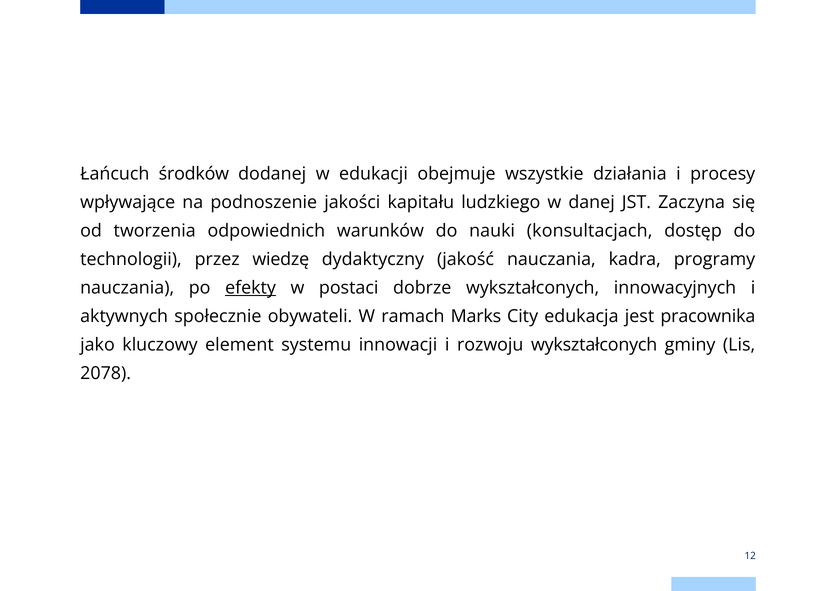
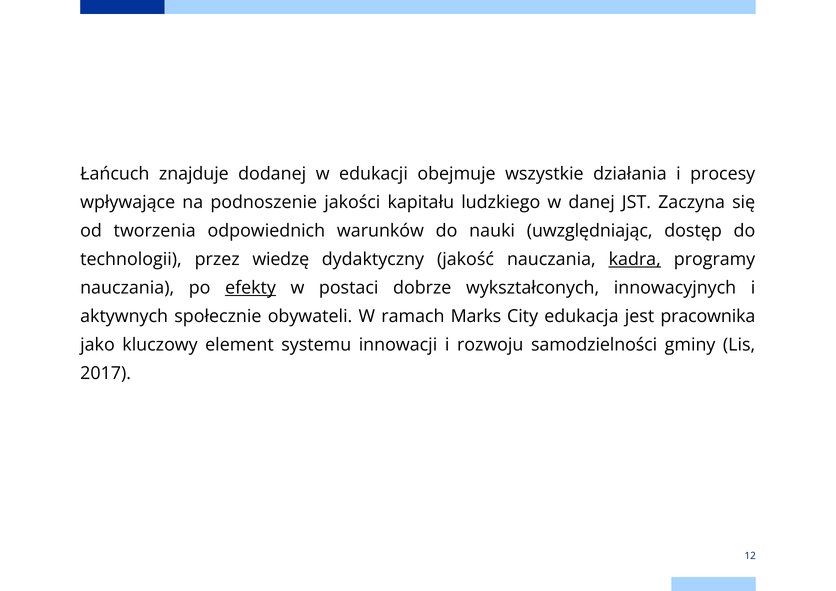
środków: środków -> znajduje (194, 174)
konsultacjach: konsultacjach -> uwzględniając (590, 231)
kadra underline: none -> present (635, 259)
rozwoju wykształconych: wykształconych -> samodzielności (594, 345)
2078: 2078 -> 2017 (106, 373)
